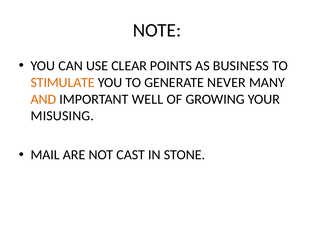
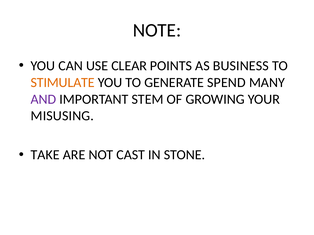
NEVER: NEVER -> SPEND (226, 83)
AND colour: orange -> purple (43, 99)
WELL: WELL -> STEM (148, 99)
MAIL: MAIL -> TAKE (45, 155)
